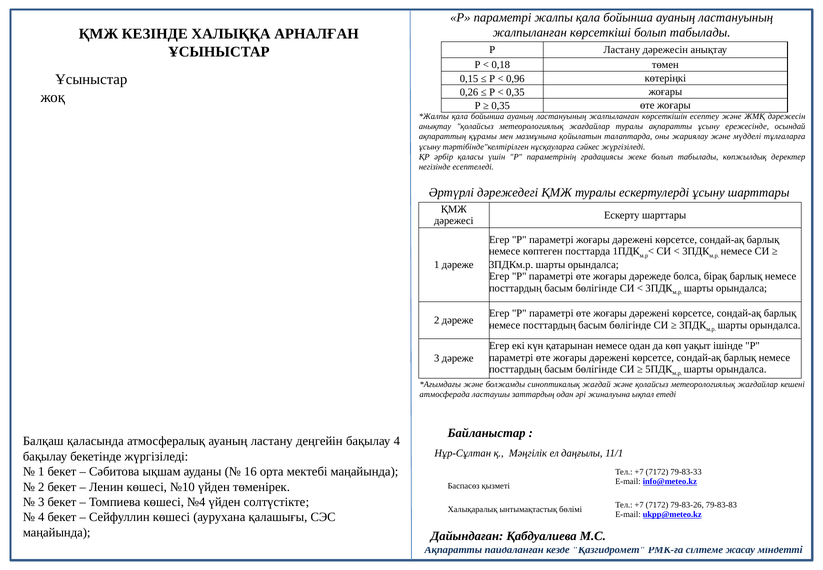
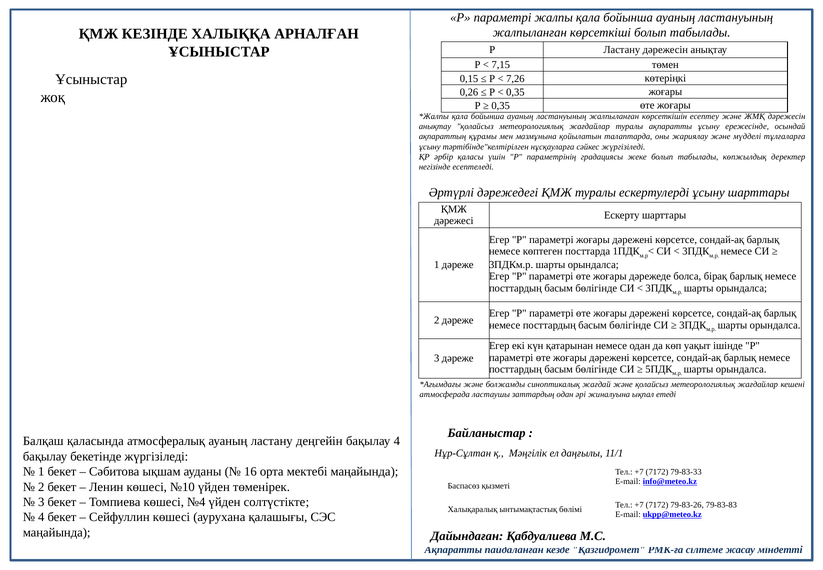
0,18: 0,18 -> 7,15 (501, 65)
0,96: 0,96 -> 7,26 (515, 78)
